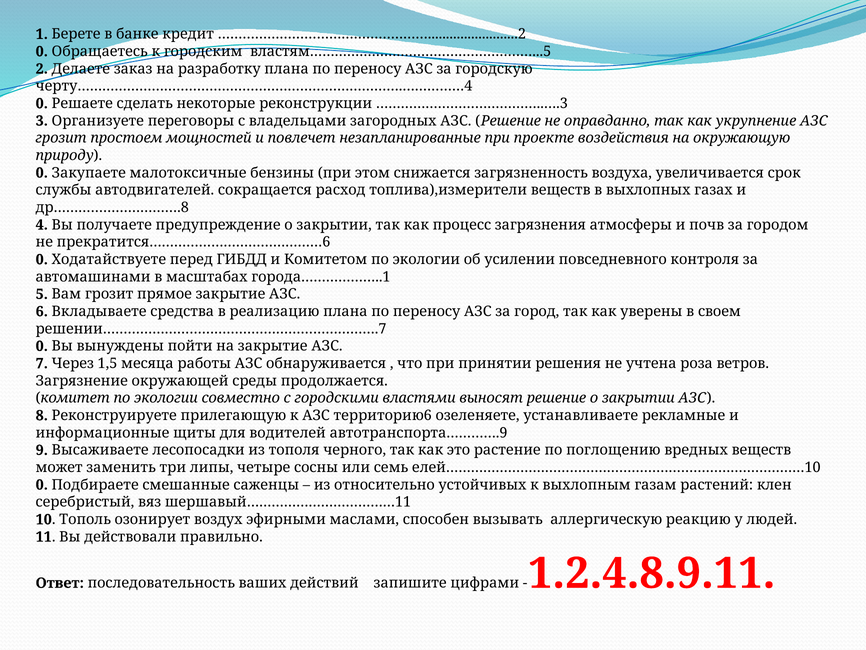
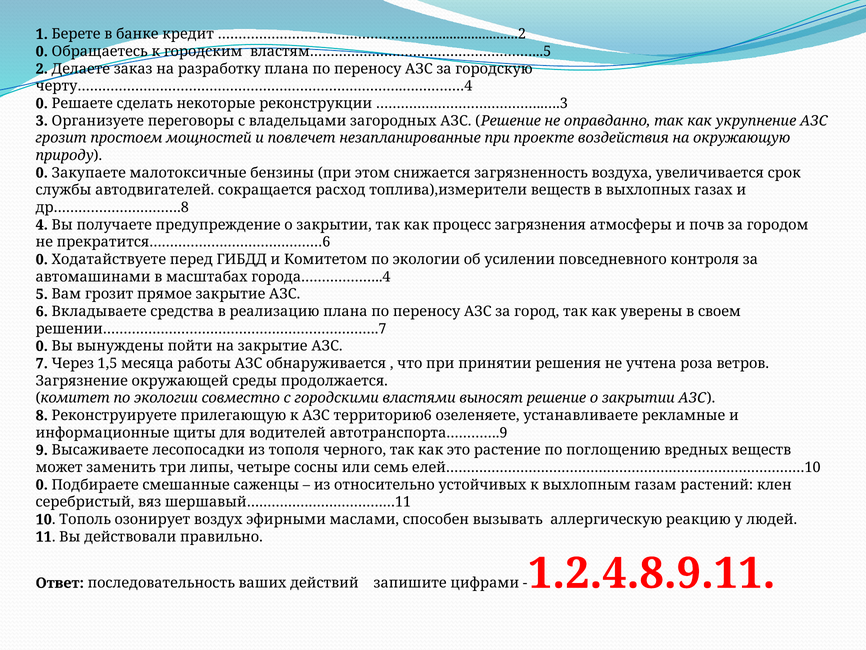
города………………..1: города………………..1 -> города………………..4 (321, 277)
